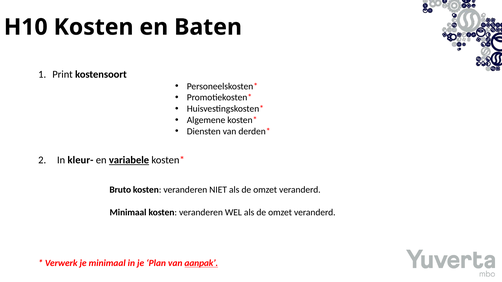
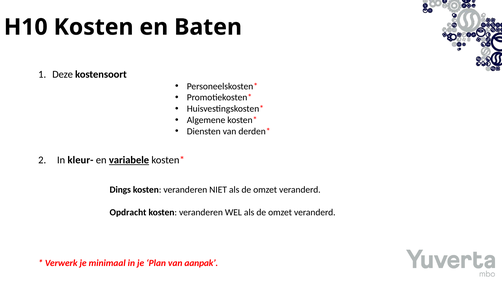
Print: Print -> Deze (63, 75)
Bruto: Bruto -> Dings (120, 190)
Minimaal: Minimaal -> Opdracht (128, 213)
aanpak underline: present -> none (201, 263)
